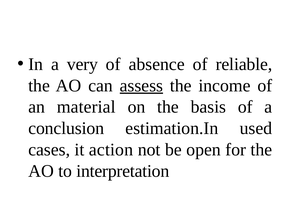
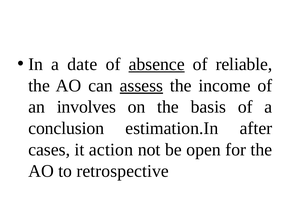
very: very -> date (82, 64)
absence underline: none -> present (157, 64)
material: material -> involves (86, 107)
used: used -> after (256, 128)
interpretation: interpretation -> retrospective (123, 171)
